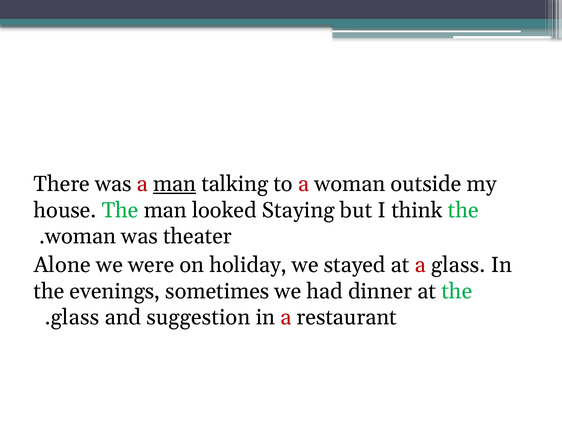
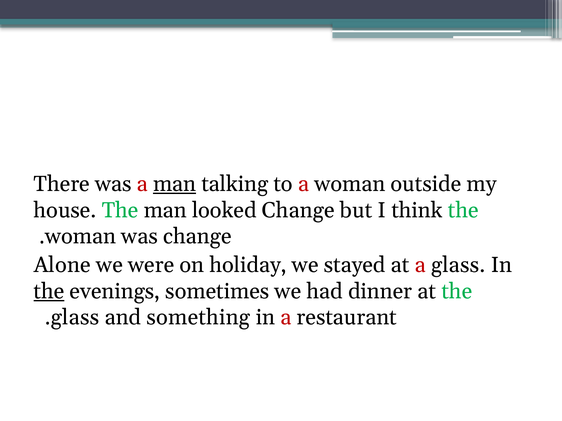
looked Staying: Staying -> Change (298, 210)
was theater: theater -> change (197, 237)
the underline: none -> present (49, 292)
suggestion: suggestion -> something (198, 318)
